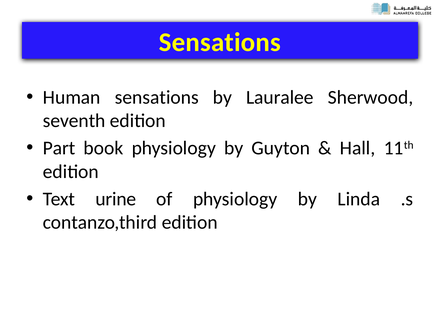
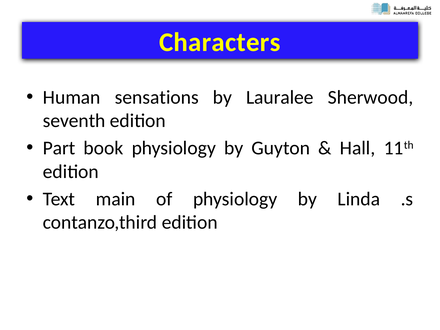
Sensations: Sensations -> Characters (220, 42)
urine: urine -> main (116, 199)
